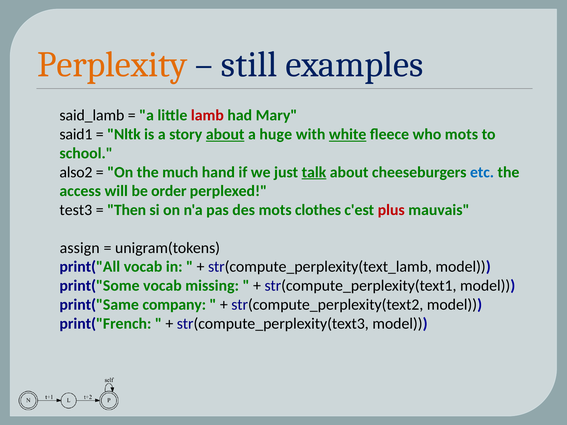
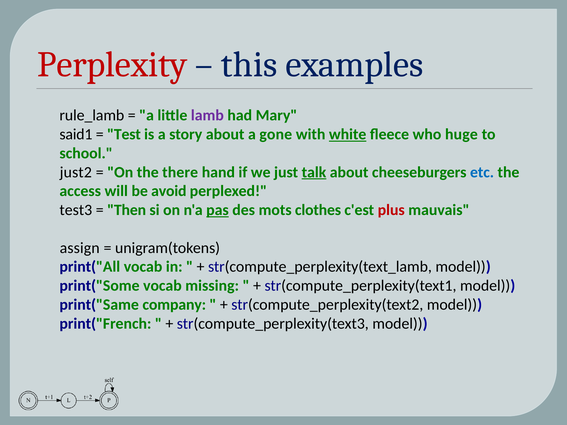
Perplexity colour: orange -> red (112, 65)
still: still -> this (249, 65)
said_lamb: said_lamb -> rule_lamb (92, 115)
lamb colour: red -> purple (207, 115)
Nltk: Nltk -> Test (124, 134)
about underline: present -> none (225, 134)
huge: huge -> gone (276, 134)
who mots: mots -> huge (461, 134)
also2: also2 -> just2 (76, 172)
much: much -> there (180, 172)
order: order -> avoid (169, 191)
pas underline: none -> present (217, 210)
